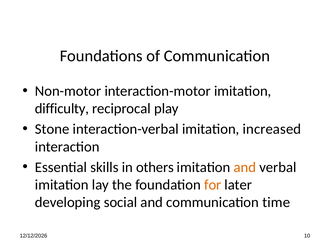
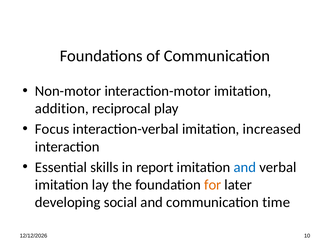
difficulty: difficulty -> addition (62, 109)
Stone: Stone -> Focus (52, 129)
others: others -> report (155, 168)
and colour: orange -> blue (245, 168)
